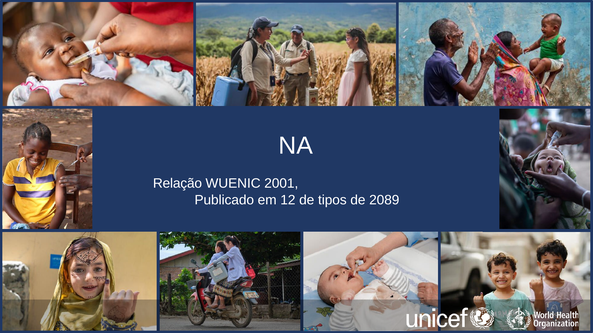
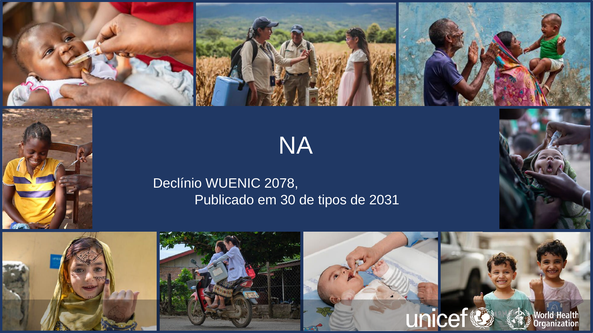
Relação: Relação -> Declínio (177, 184)
2001: 2001 -> 2078 (281, 184)
12: 12 -> 30 (288, 200)
2089: 2089 -> 2031 (384, 200)
